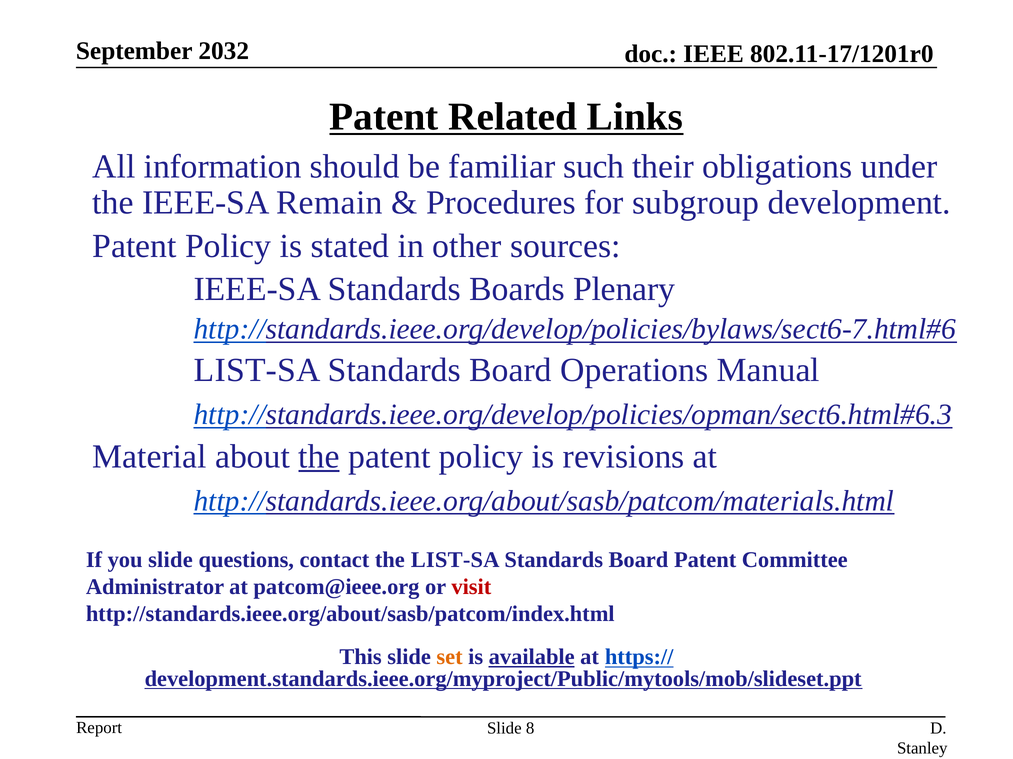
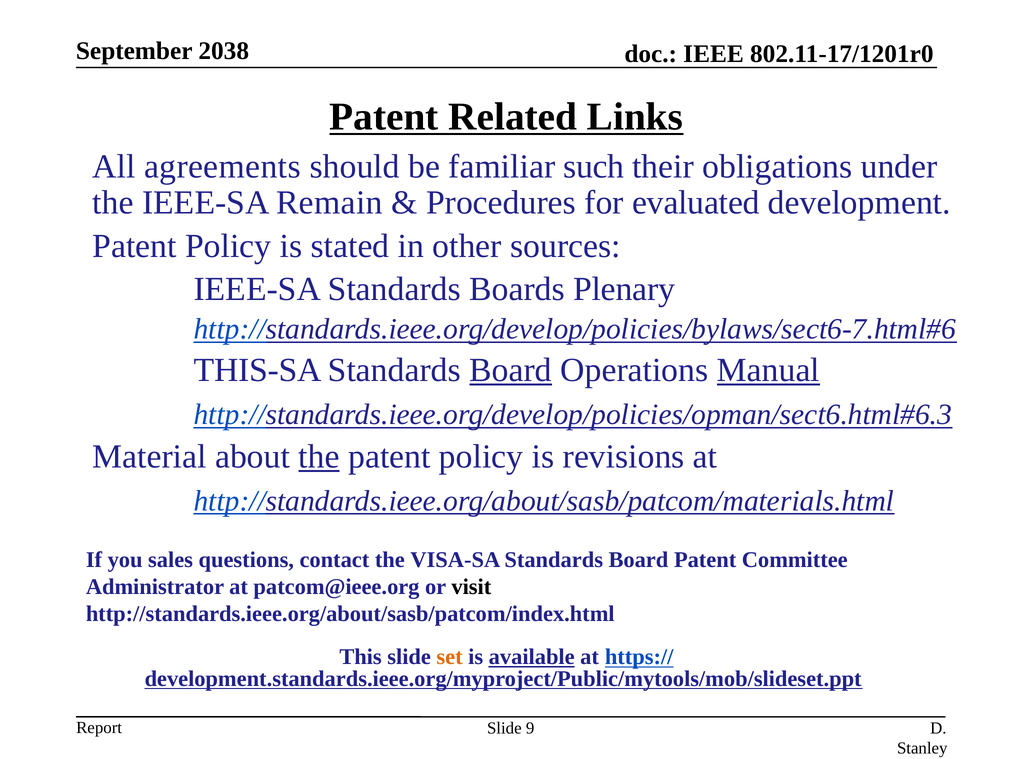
2032: 2032 -> 2038 (224, 51)
information: information -> agreements (222, 167)
subgroup: subgroup -> evaluated (696, 203)
LIST-SA: LIST-SA -> THIS-SA (258, 370)
Board underline: none -> present (511, 370)
Manual underline: none -> present (768, 370)
you slide: slide -> sales (171, 560)
the LIST-SA: LIST-SA -> VISA-SA (455, 560)
visit colour: red -> black (471, 587)
8: 8 -> 9 (530, 729)
